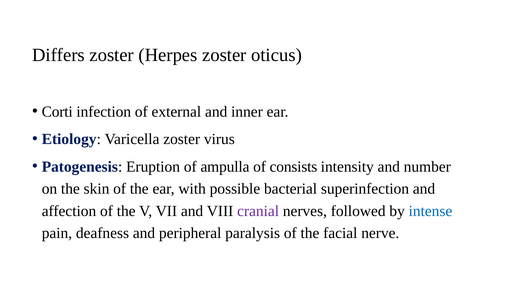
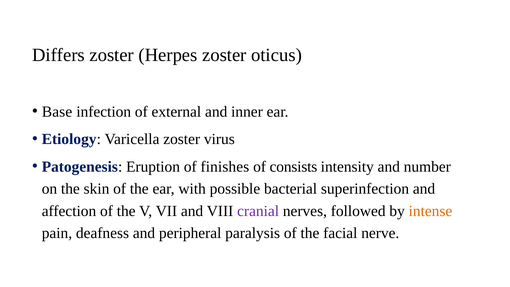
Corti: Corti -> Base (57, 112)
ampulla: ampulla -> finishes (225, 167)
intense colour: blue -> orange (430, 211)
